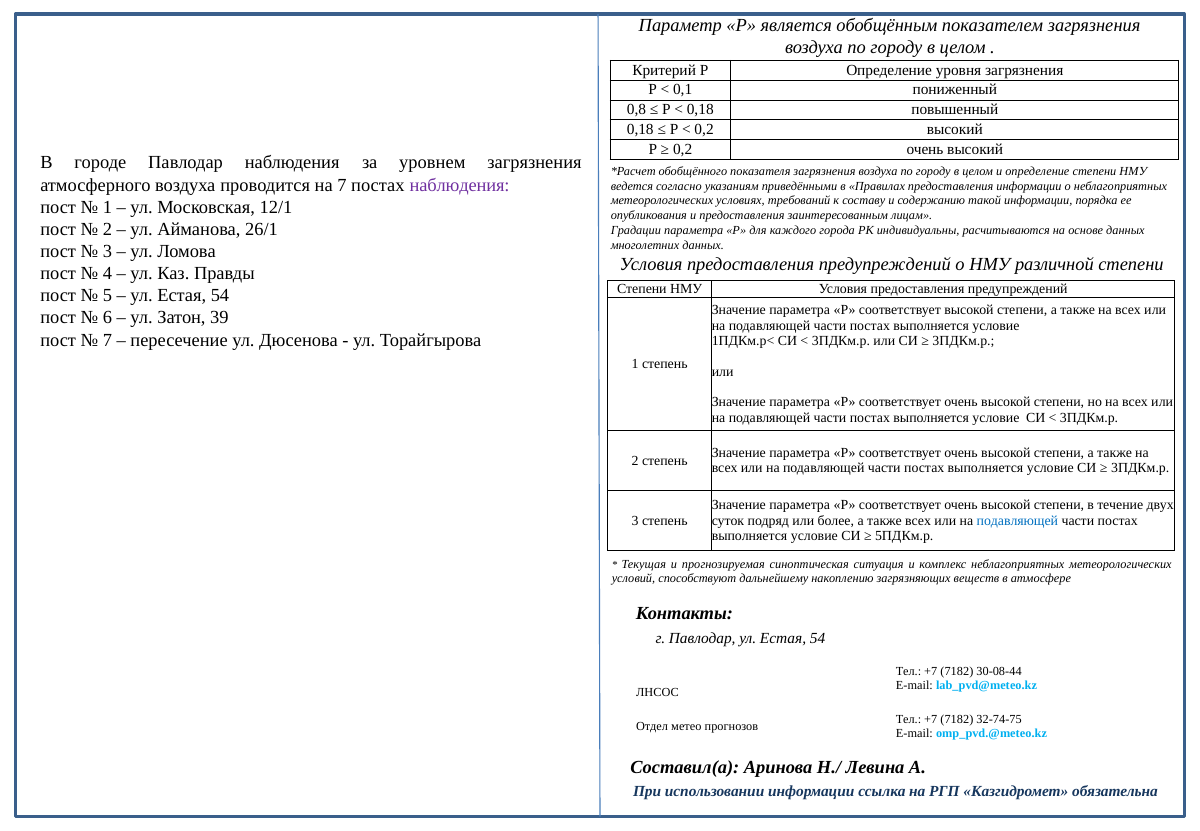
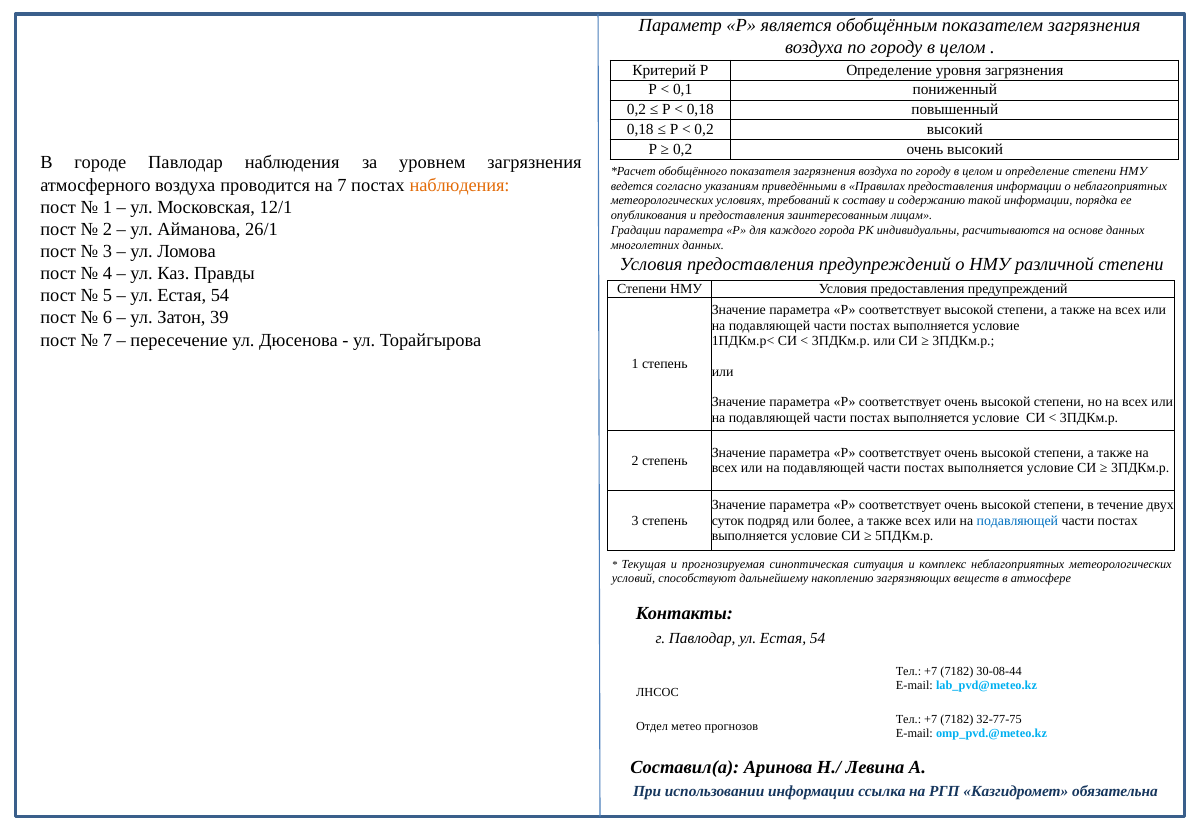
0,8: 0,8 -> 0,2 (637, 110)
наблюдения colour: purple -> orange (460, 185)
32-74-75: 32-74-75 -> 32-77-75 (999, 720)
